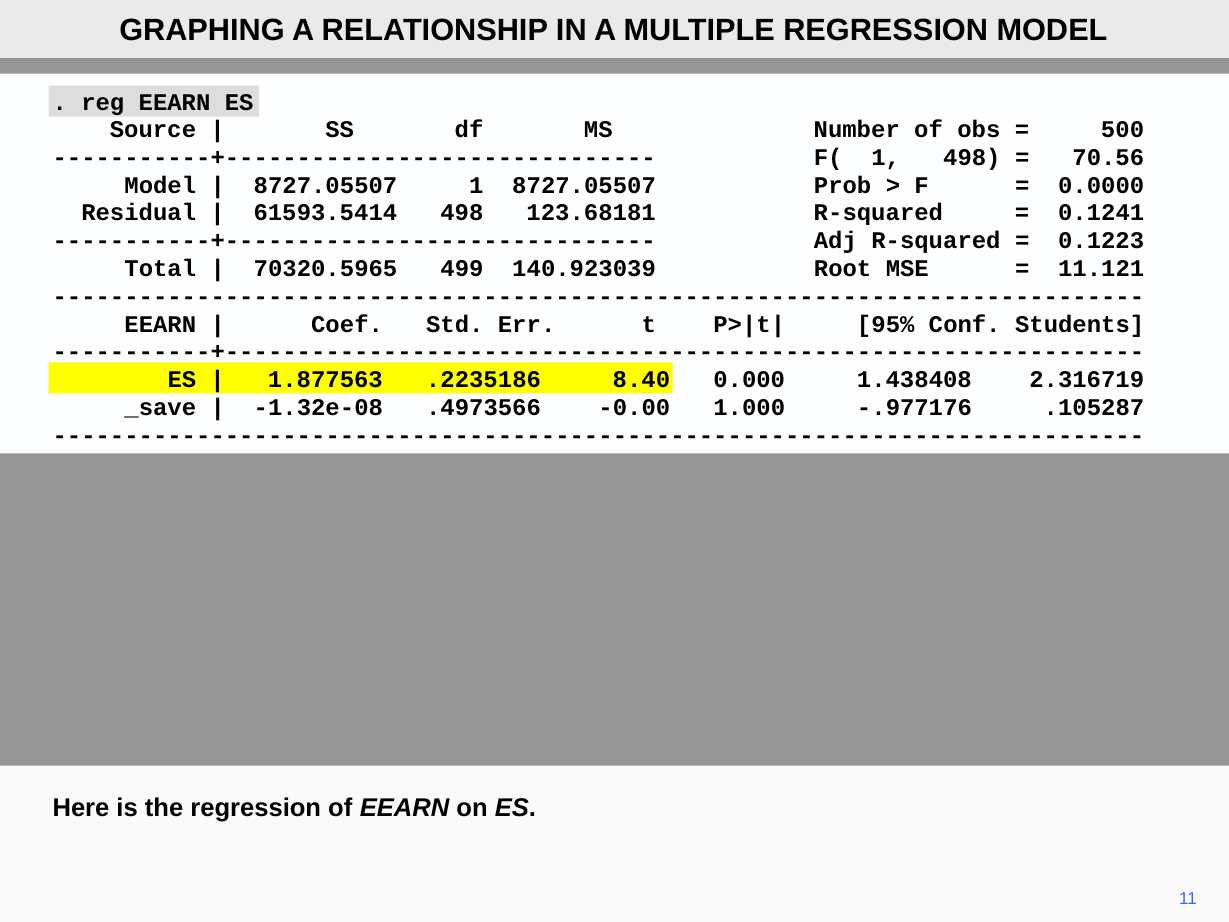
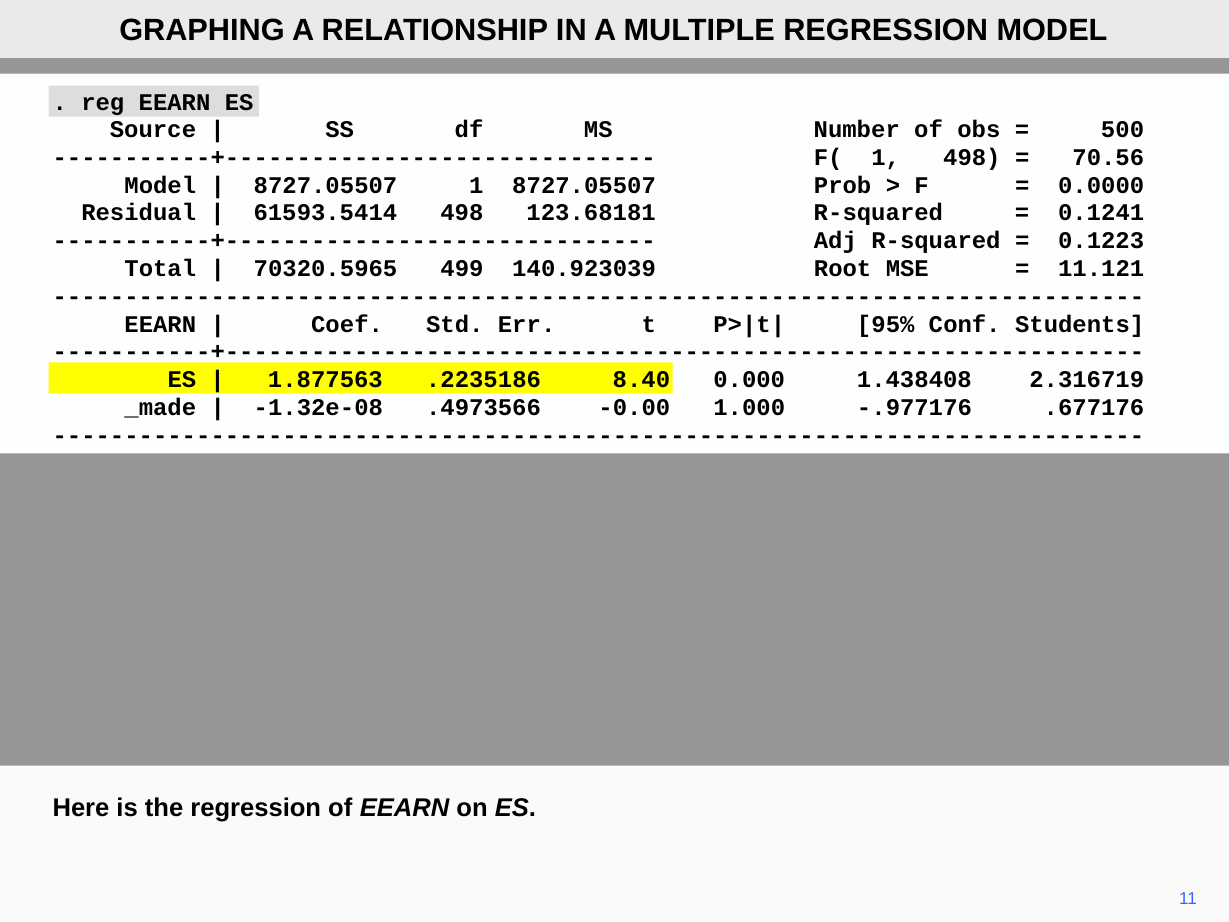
_save: _save -> _made (160, 408)
.105287: .105287 -> .677176 (1094, 408)
